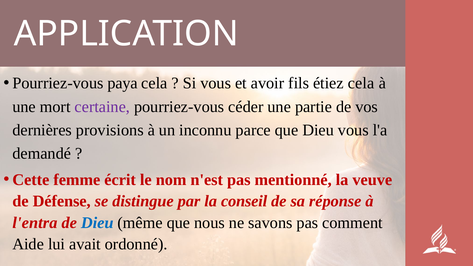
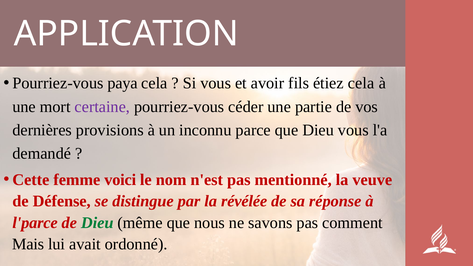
écrit: écrit -> voici (120, 180)
conseil: conseil -> révélée (244, 201)
l'entra: l'entra -> l'parce (35, 223)
Dieu colour: blue -> green (97, 223)
Aide: Aide -> Mais (28, 244)
